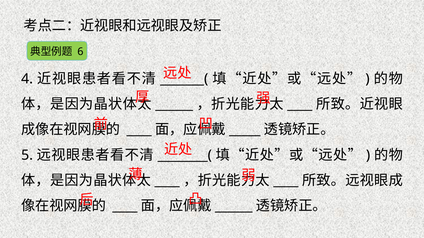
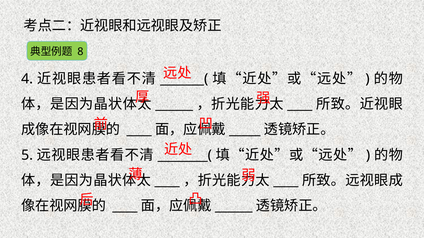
6: 6 -> 8 (80, 52)
